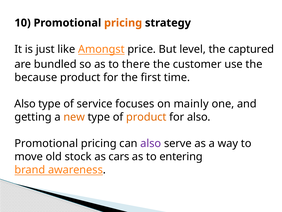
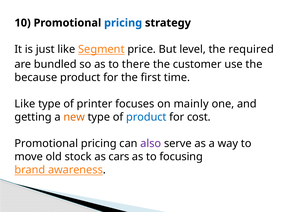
pricing colour: orange -> blue (123, 23)
Amongst: Amongst -> Segment (101, 49)
captured: captured -> required (251, 49)
Also: Also -> Like (25, 104)
service: service -> printer (95, 104)
product colour: orange -> blue (146, 117)
for also: also -> cost (199, 117)
entering: entering -> focusing (181, 156)
